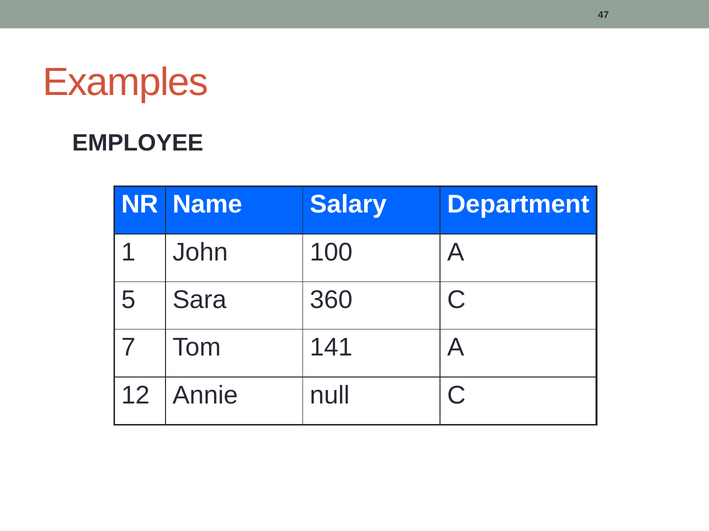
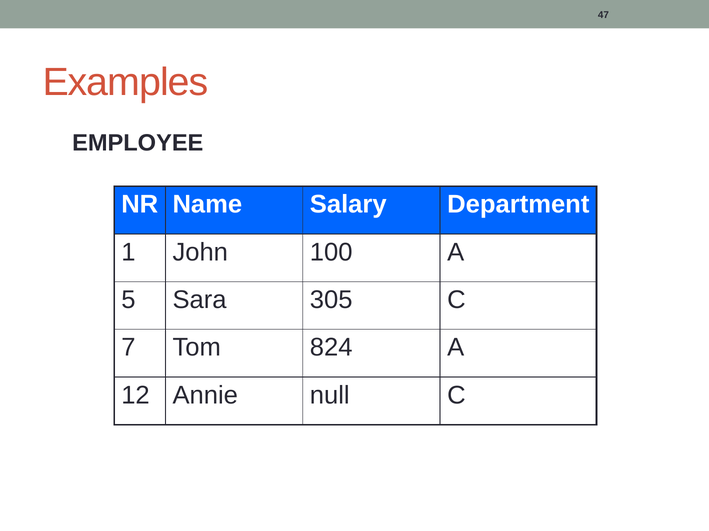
360: 360 -> 305 (331, 300)
141: 141 -> 824 (331, 348)
